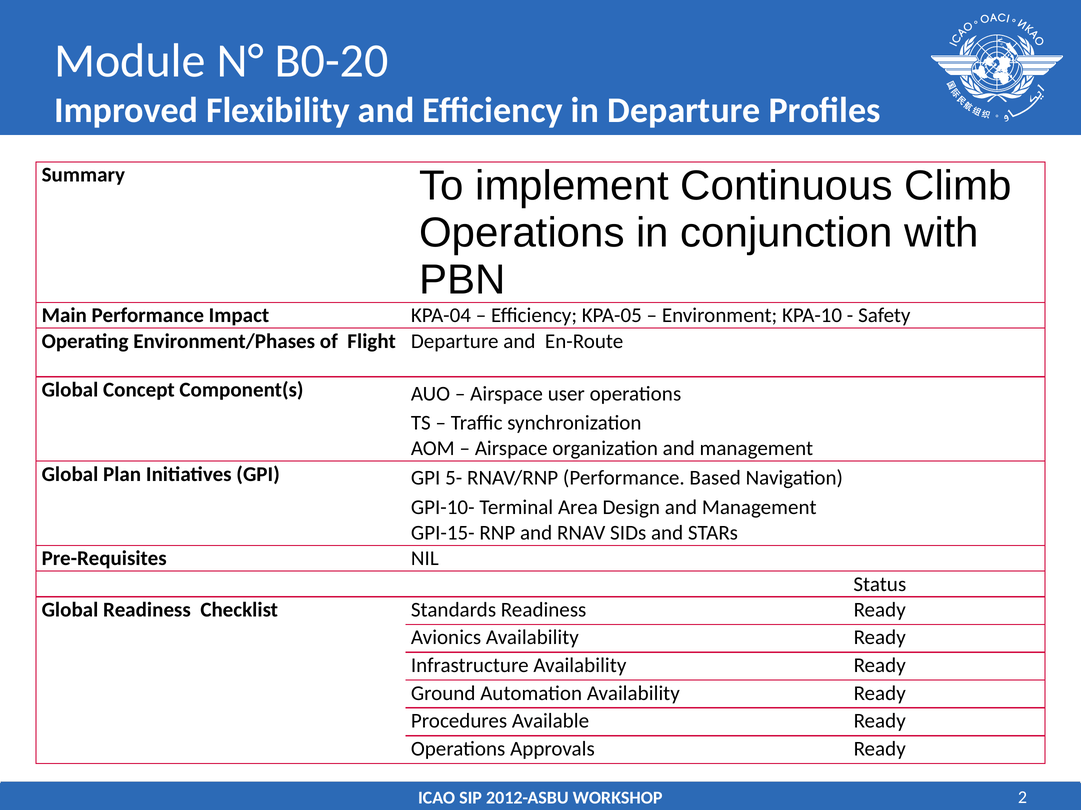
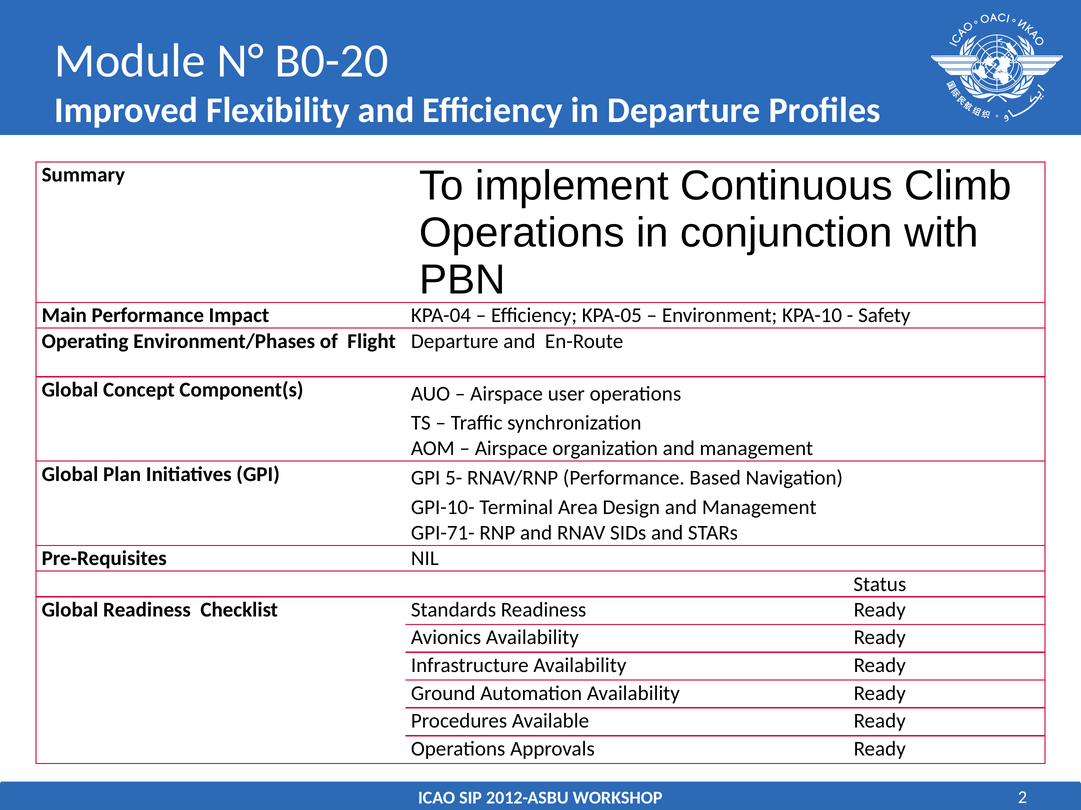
GPI-15-: GPI-15- -> GPI-71- (443, 533)
